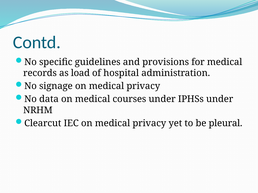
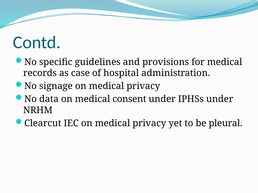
load: load -> case (80, 73)
courses: courses -> consent (129, 99)
